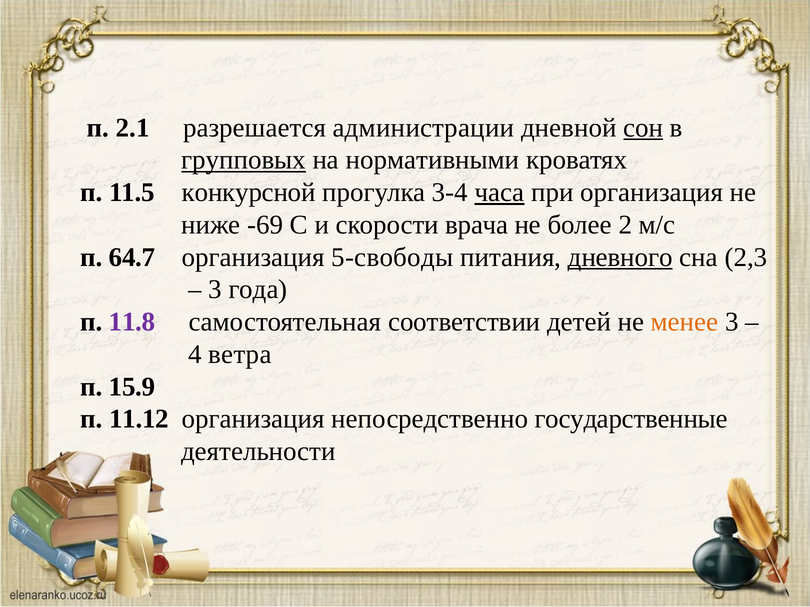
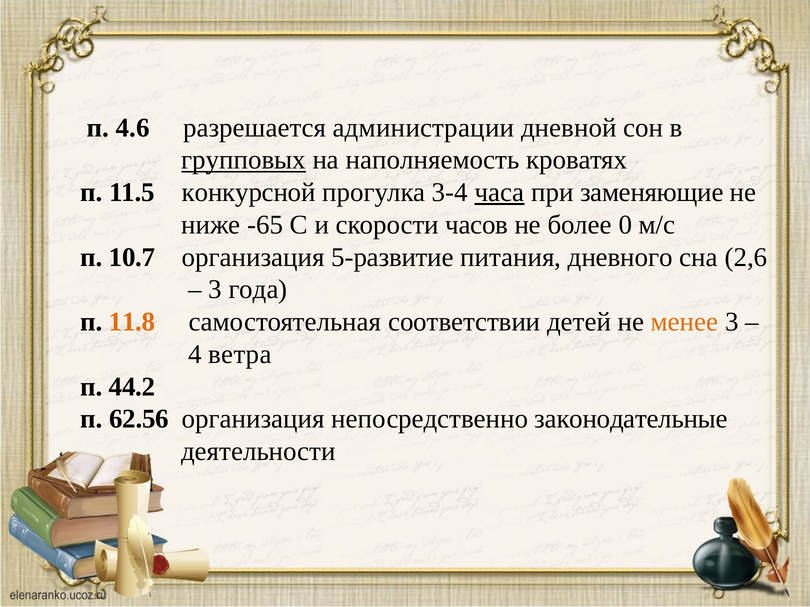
2.1: 2.1 -> 4.6 (133, 128)
сон underline: present -> none (643, 128)
нормативными: нормативными -> наполняемость (433, 160)
при организация: организация -> заменяющие (652, 193)
-69: -69 -> -65 (265, 225)
врача: врача -> часов (477, 225)
2: 2 -> 0 (625, 225)
64.7: 64.7 -> 10.7 (132, 257)
5-свободы: 5-свободы -> 5-развитие (393, 257)
дневного underline: present -> none (620, 257)
2,3: 2,3 -> 2,6 (746, 257)
11.8 colour: purple -> orange (132, 322)
15.9: 15.9 -> 44.2 (132, 387)
11.12: 11.12 -> 62.56 (139, 419)
государственные: государственные -> законодательные (631, 419)
